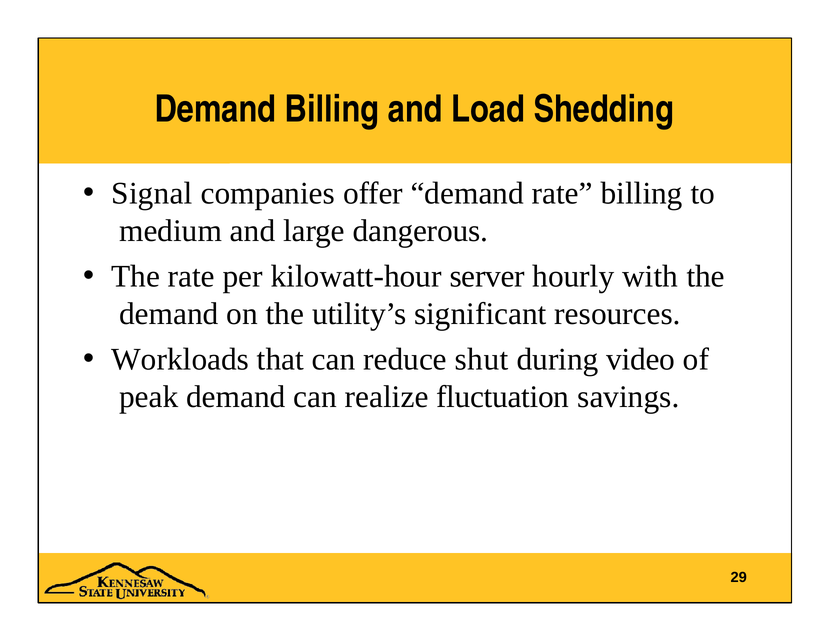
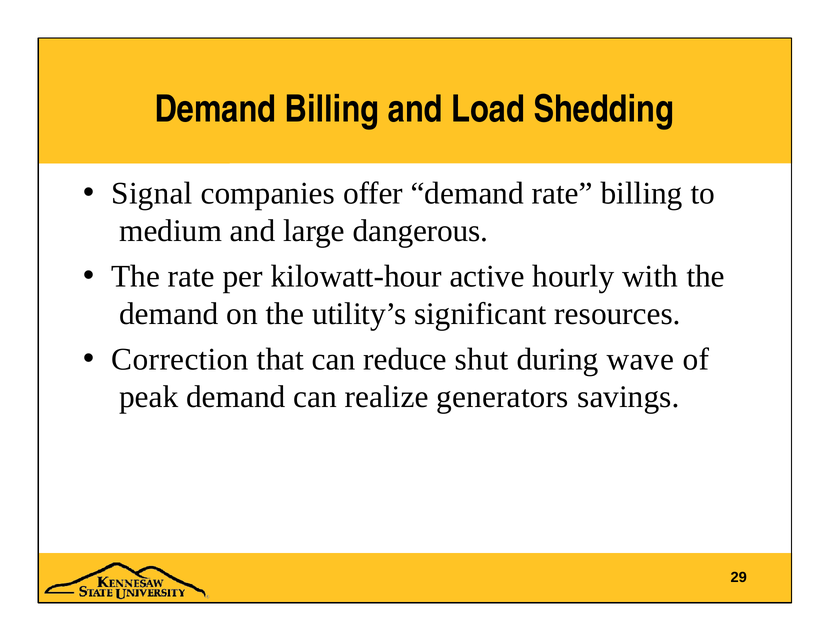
server: server -> active (487, 277)
Workloads: Workloads -> Correction (180, 360)
video: video -> wave (640, 360)
fluctuation: fluctuation -> generators (503, 397)
